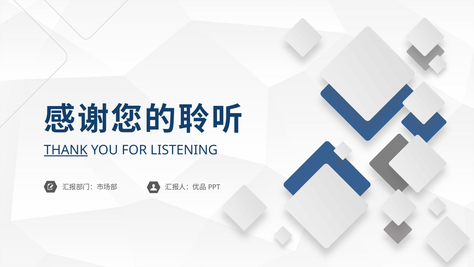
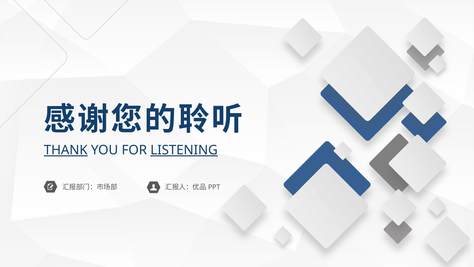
LISTENING underline: none -> present (184, 150)
